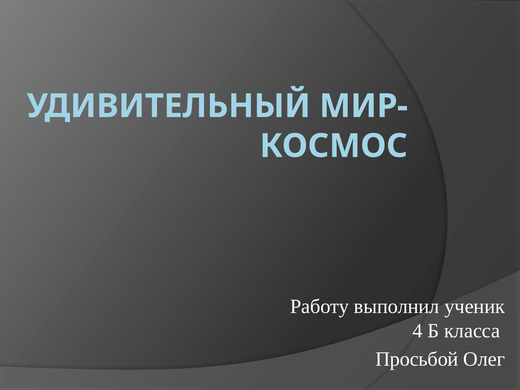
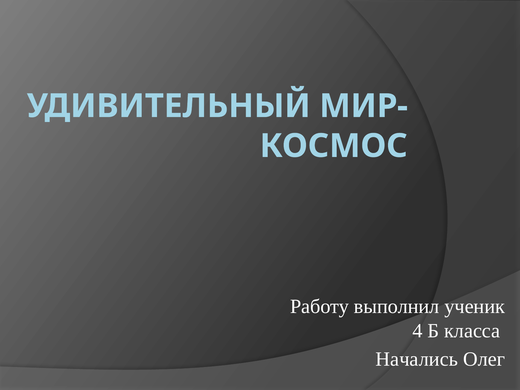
Просьбой: Просьбой -> Начались (417, 359)
